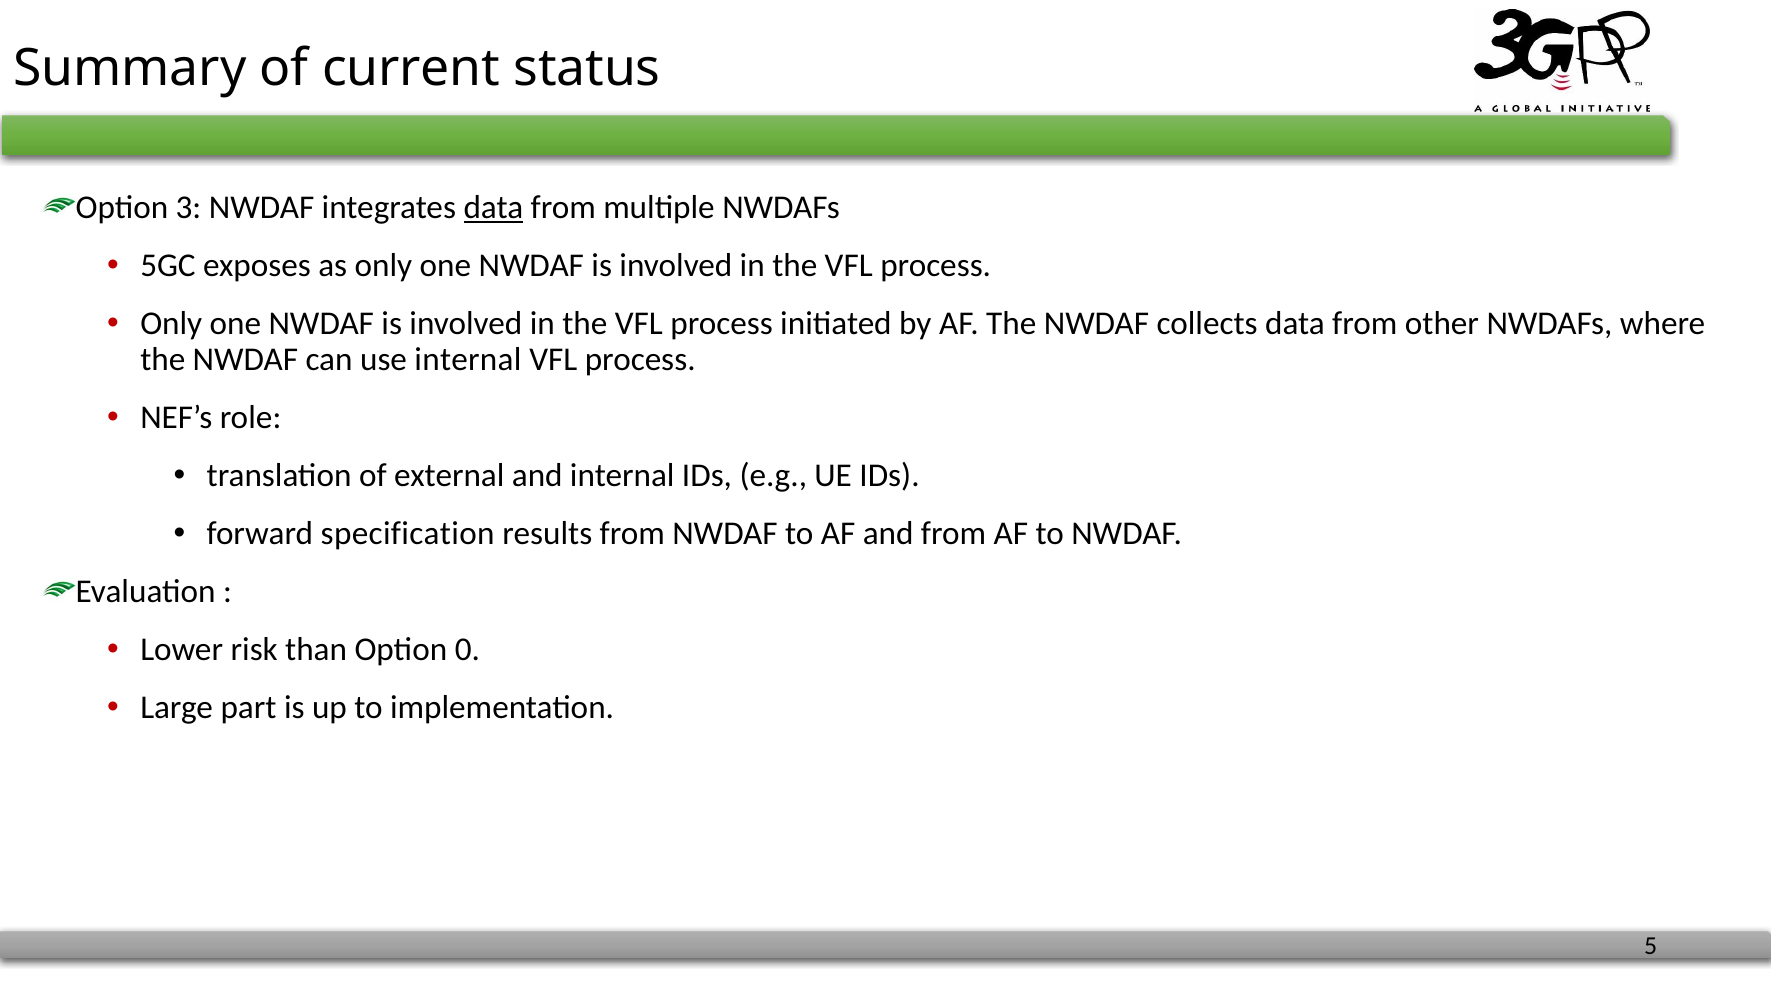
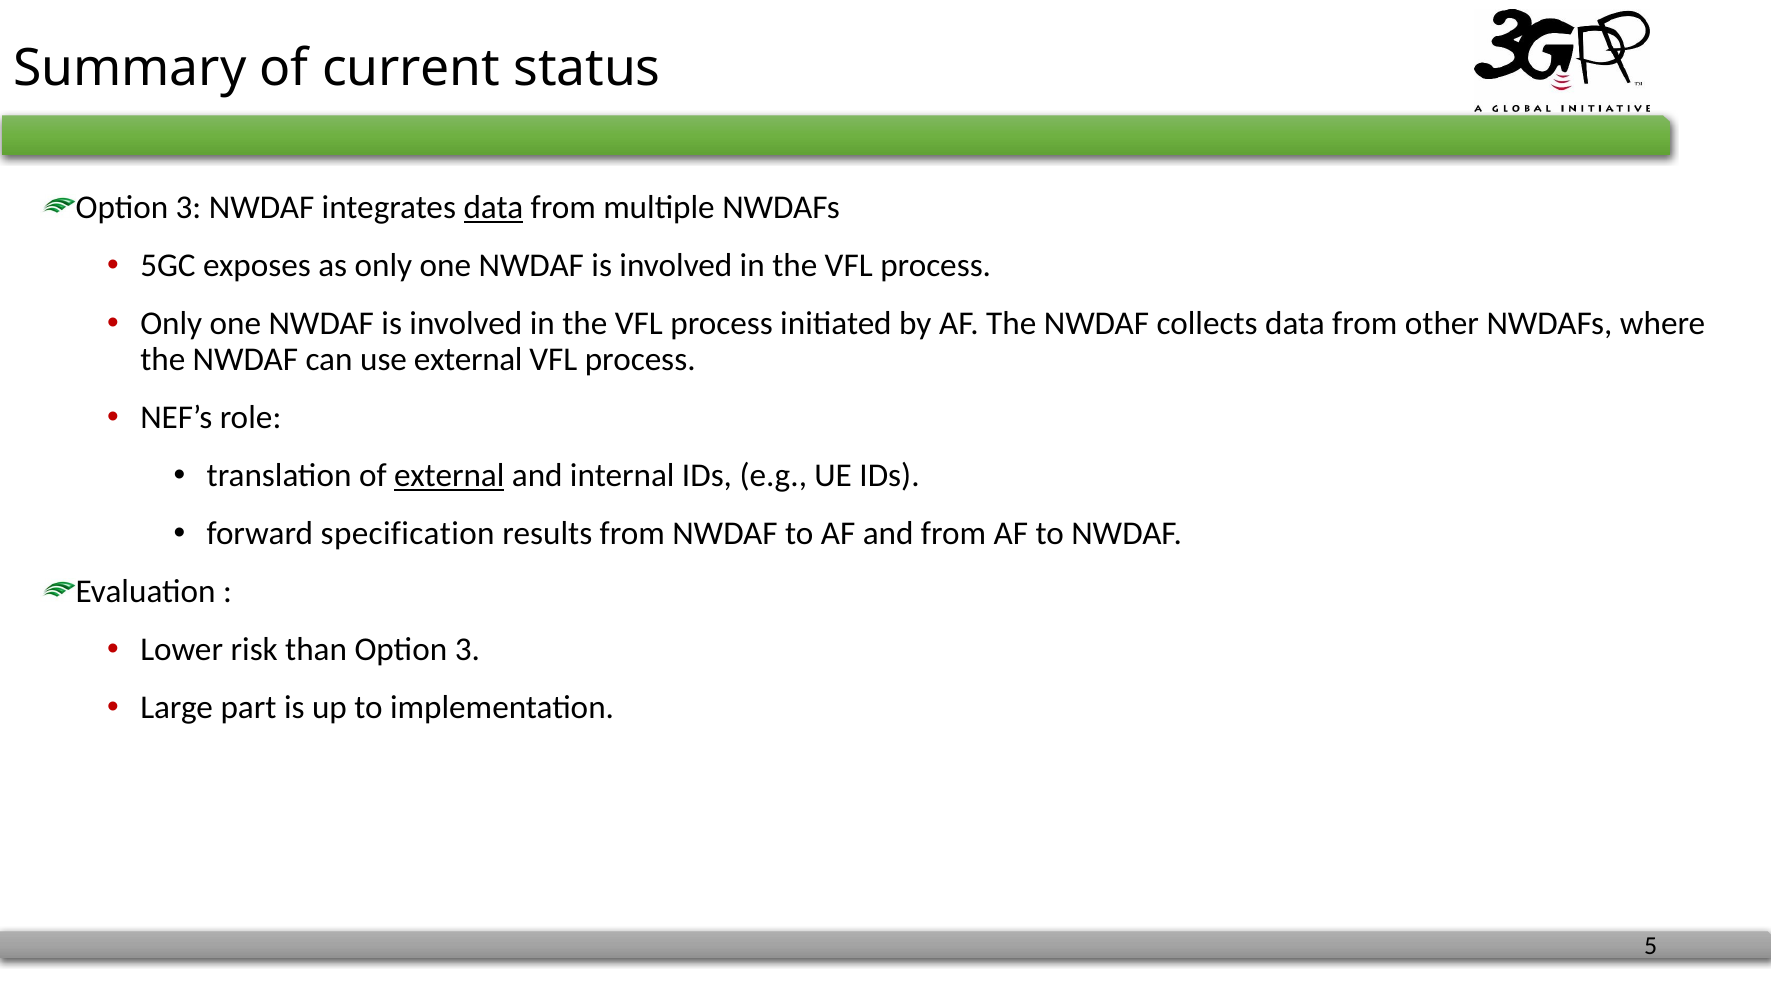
use internal: internal -> external (468, 360)
external underline: none -> present (449, 476)
than Option 0: 0 -> 3 (467, 650)
